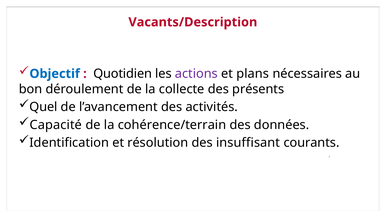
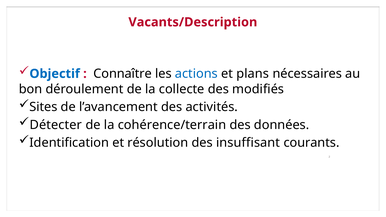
Quotidien: Quotidien -> Connaître (123, 74)
actions colour: purple -> blue (196, 74)
présents: présents -> modifiés (258, 89)
Quel: Quel -> Sites (43, 107)
Capacité: Capacité -> Détecter (56, 125)
